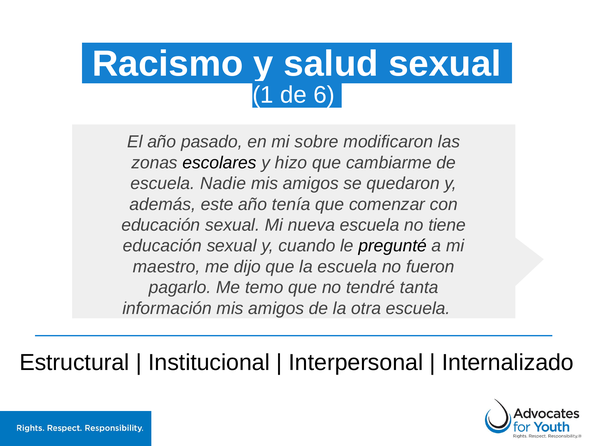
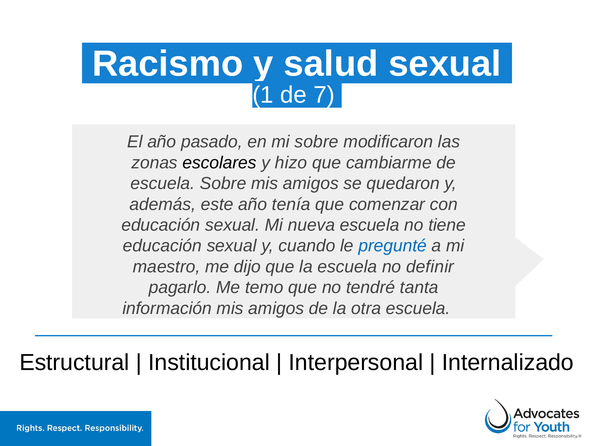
6: 6 -> 7 (324, 95)
escuela Nadie: Nadie -> Sobre (223, 183)
pregunté colour: black -> blue (393, 246)
fueron: fueron -> definir (430, 266)
